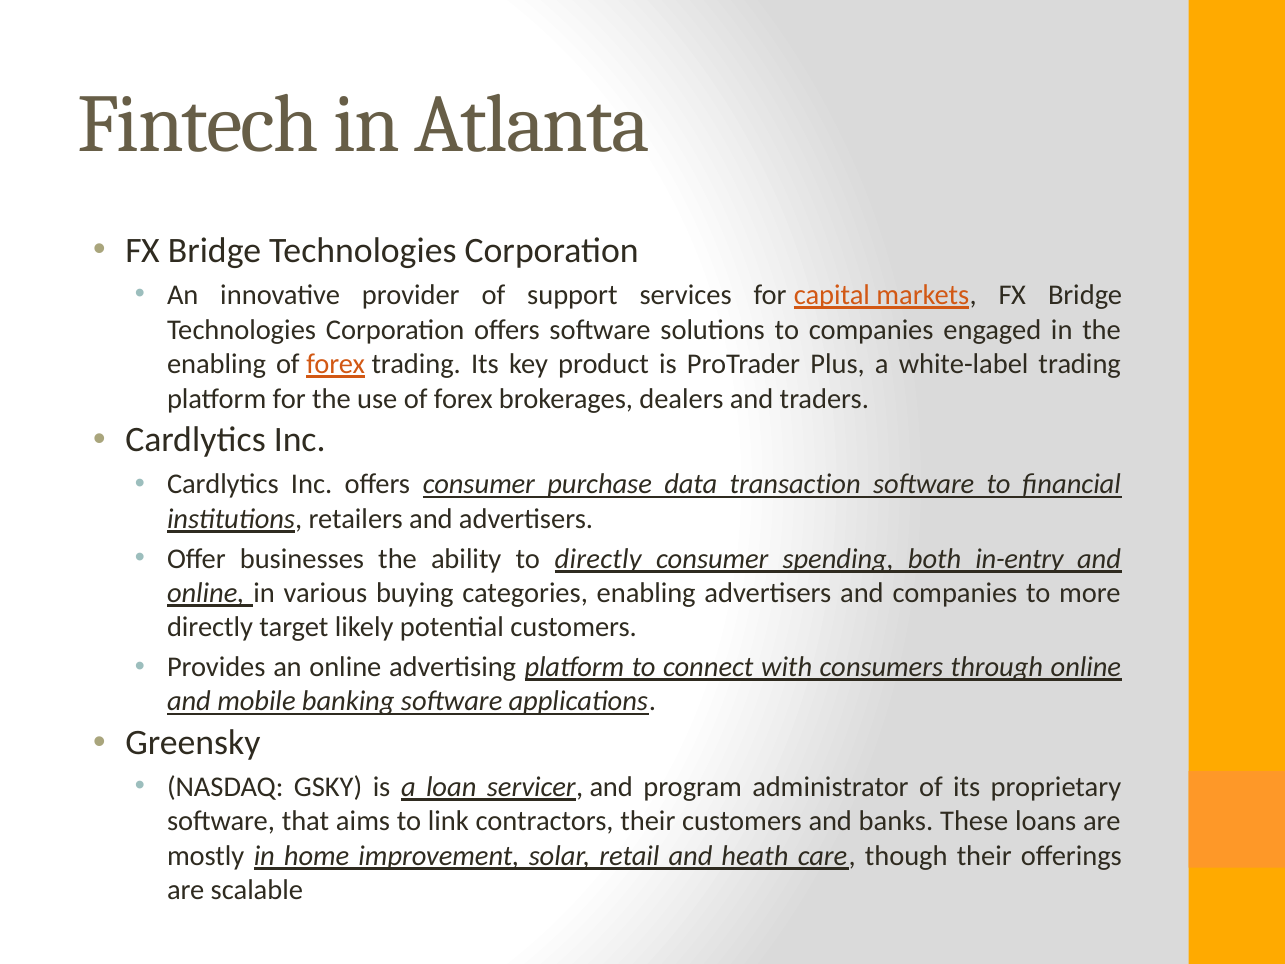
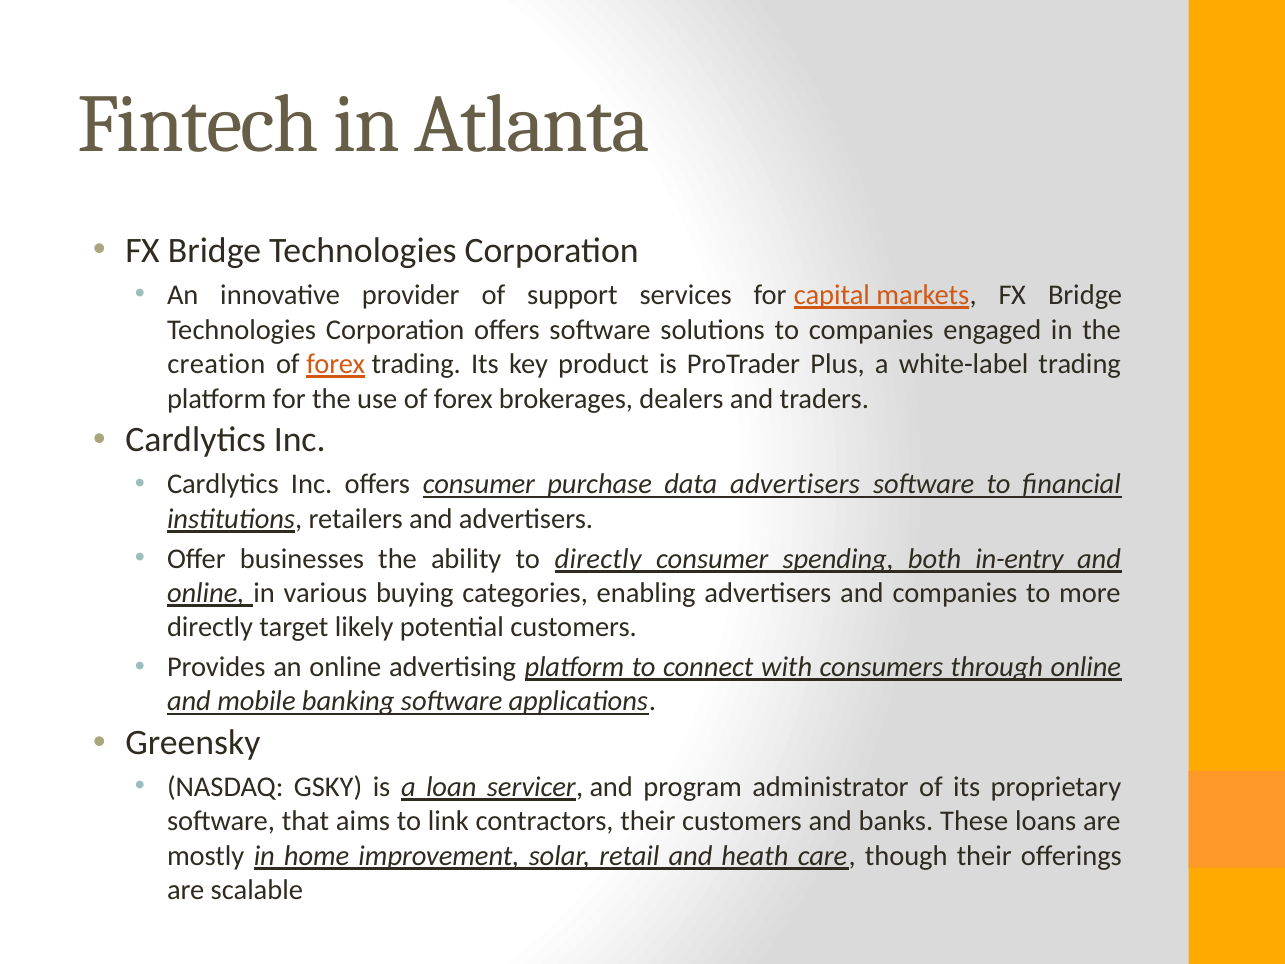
enabling: enabling -> creation (216, 364)
data transaction: transaction -> advertisers (795, 484)
